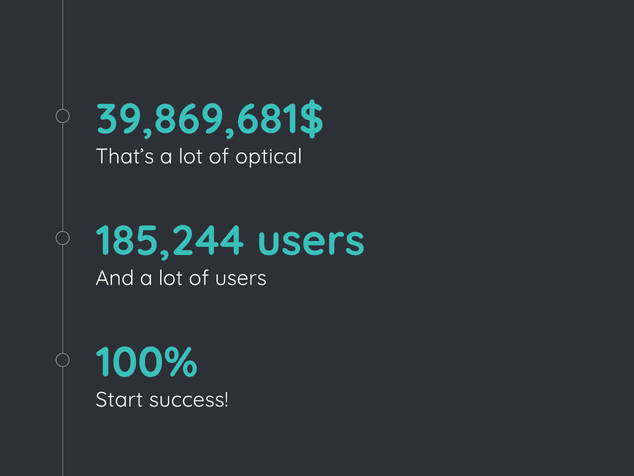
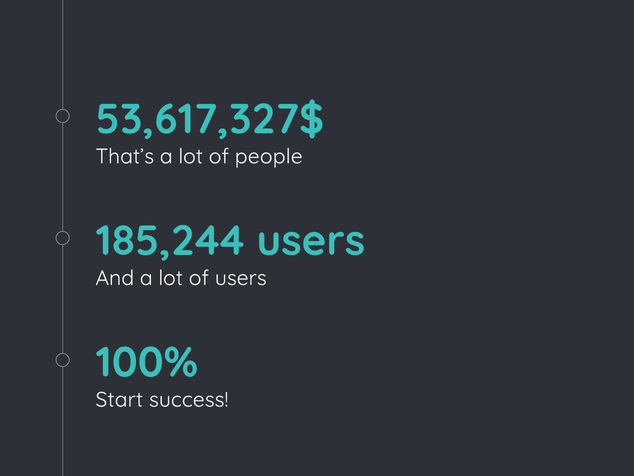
39,869,681$: 39,869,681$ -> 53,617,327$ (210, 119)
optical: optical -> people (269, 156)
